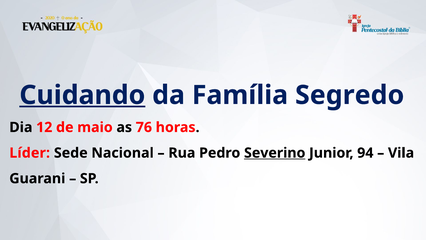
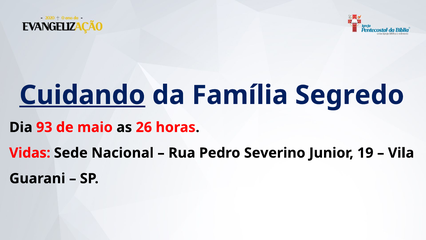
12: 12 -> 93 (44, 127)
76: 76 -> 26 (144, 127)
Líder: Líder -> Vidas (30, 153)
Severino underline: present -> none (275, 153)
94: 94 -> 19 (365, 153)
